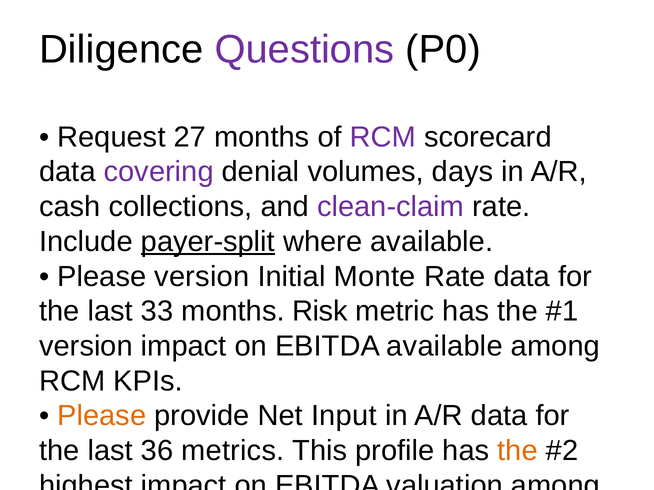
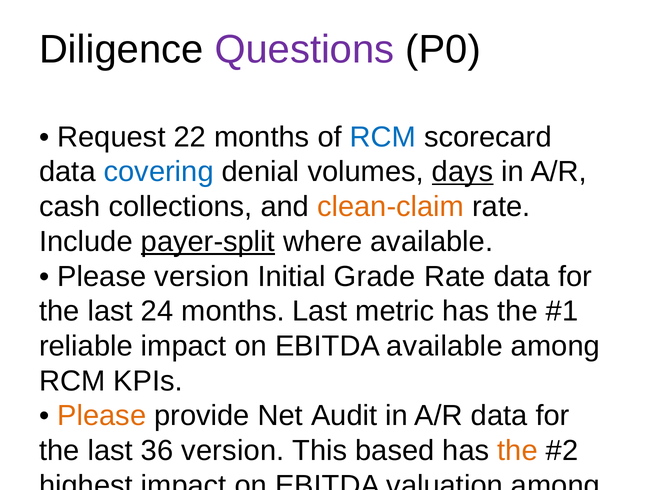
27: 27 -> 22 (190, 137)
RCM colour: purple -> blue (383, 137)
covering colour: purple -> blue (159, 172)
days underline: none -> present (463, 172)
clean-claim colour: purple -> orange (391, 207)
Monte: Monte -> Grade (375, 277)
33: 33 -> 24 (157, 312)
months Risk: Risk -> Last (320, 312)
version: version -> reliable (86, 346)
Input: Input -> Audit (344, 416)
36 metrics: metrics -> version (233, 451)
profile: profile -> based (395, 451)
